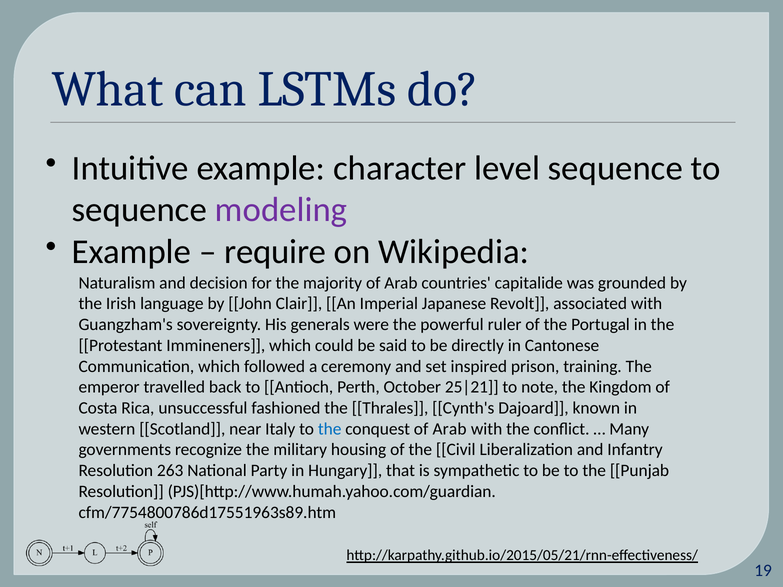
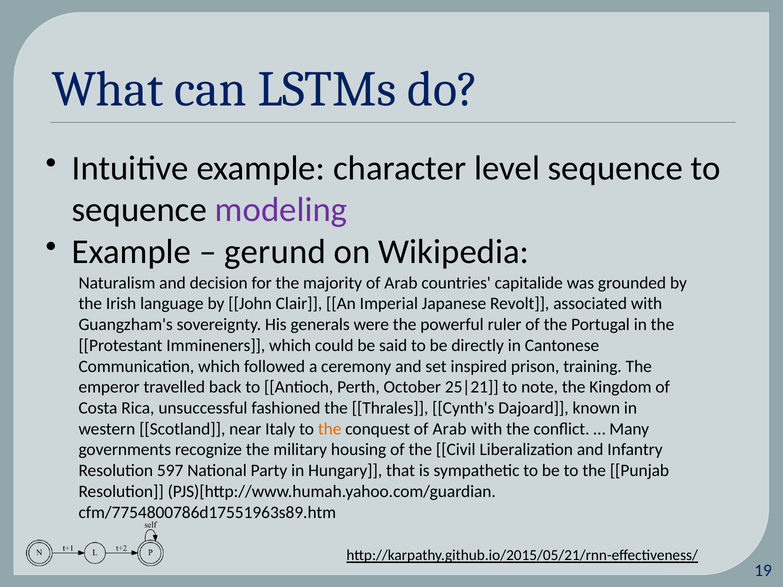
require: require -> gerund (275, 252)
the colour: blue -> orange (330, 429)
263: 263 -> 597 (170, 471)
